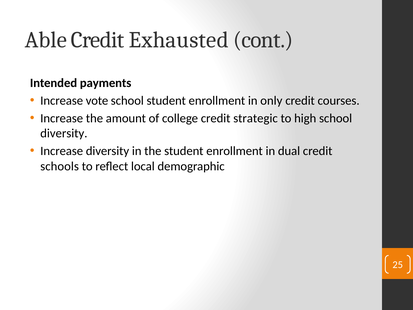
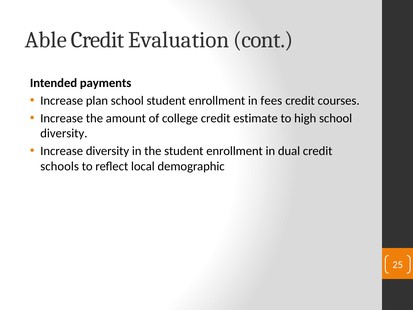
Exhausted: Exhausted -> Evaluation (179, 40)
vote: vote -> plan (97, 100)
only: only -> fees (271, 100)
strategic: strategic -> estimate (256, 118)
